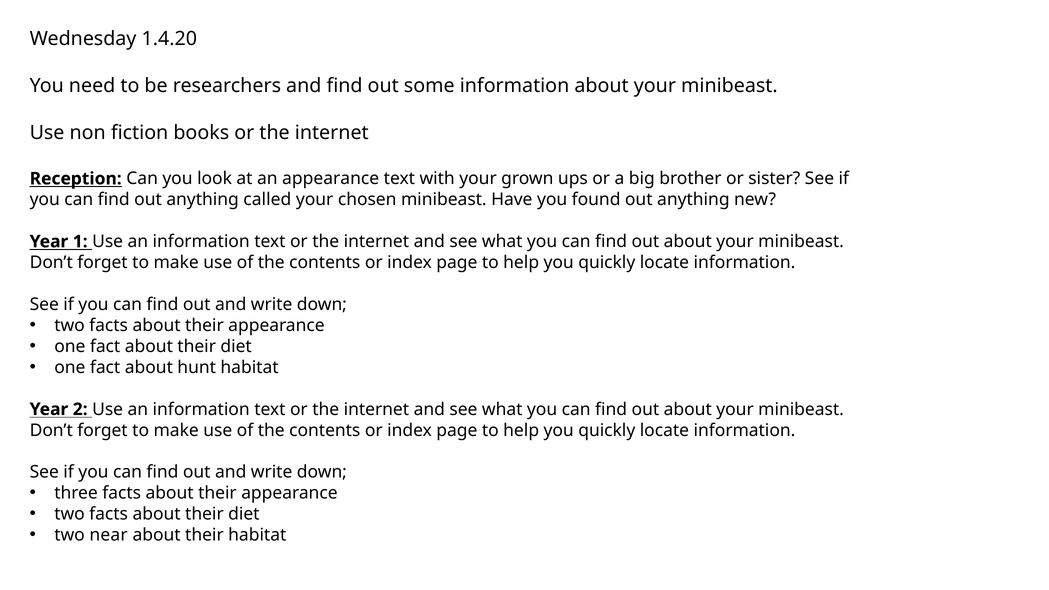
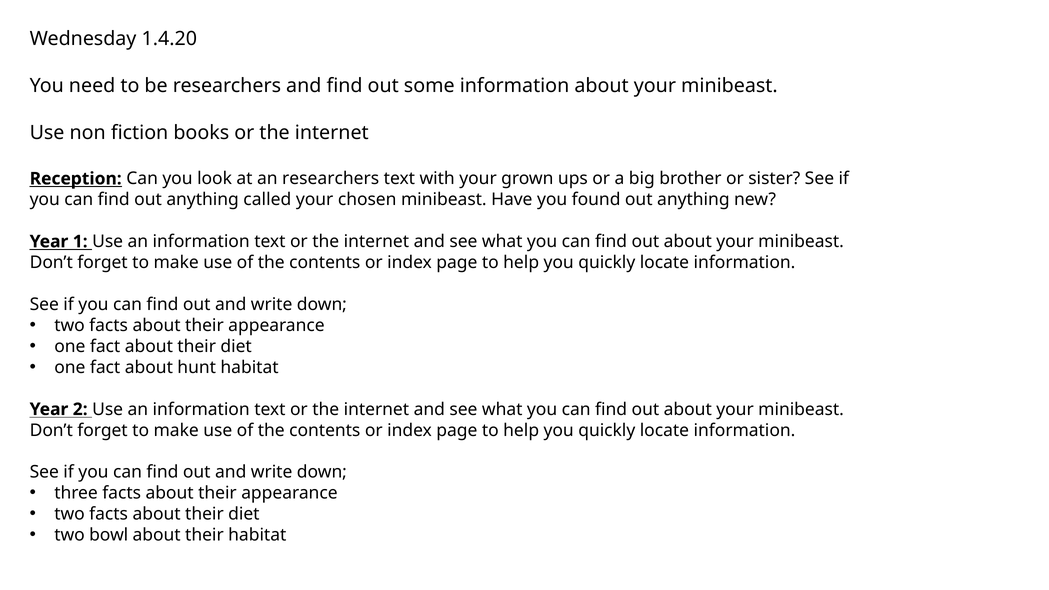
an appearance: appearance -> researchers (331, 179)
near: near -> bowl (109, 535)
